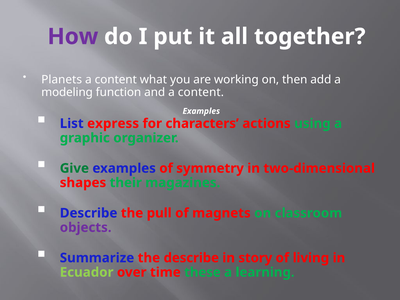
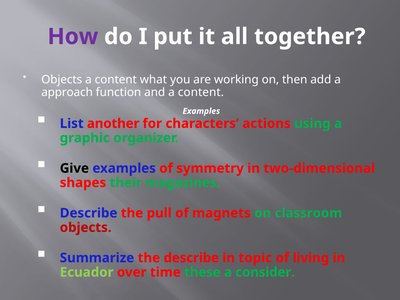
Planets: Planets -> Objects (62, 80)
modeling: modeling -> approach (67, 92)
express: express -> another (113, 124)
Give colour: green -> black (74, 168)
objects colour: purple -> red (86, 227)
story: story -> topic (255, 258)
learning: learning -> consider (265, 272)
